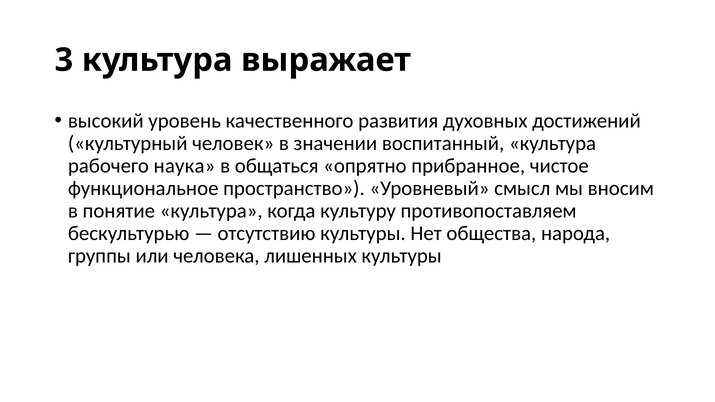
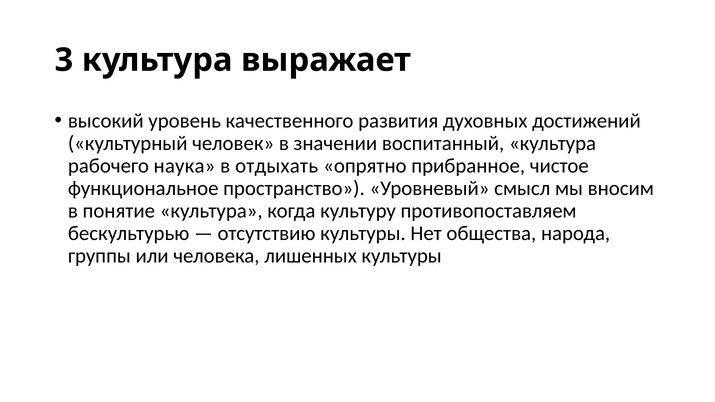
общаться: общаться -> отдыхать (277, 166)
